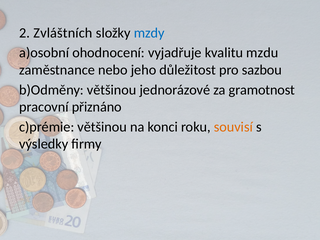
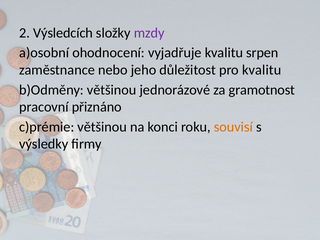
Zvláštních: Zvláštních -> Výsledcích (63, 33)
mzdy colour: blue -> purple (149, 33)
mzdu: mzdu -> srpen (262, 53)
pro sazbou: sazbou -> kvalitu (262, 70)
